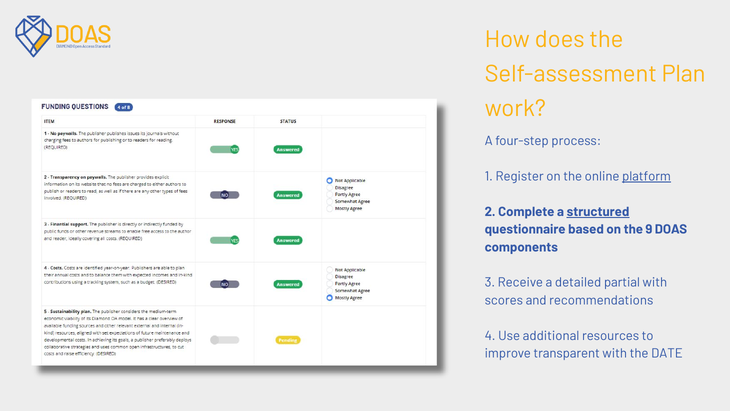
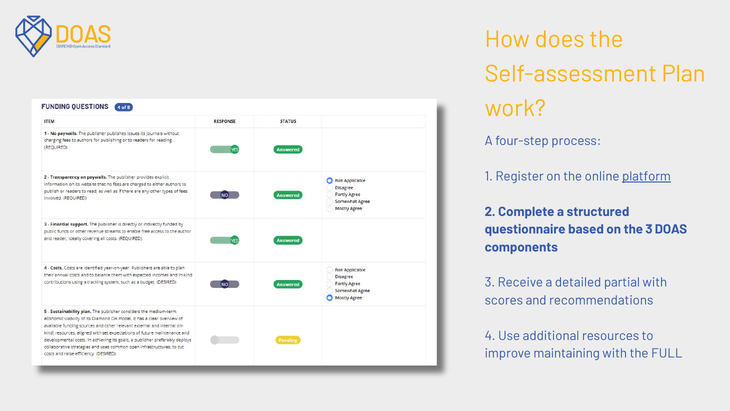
structured underline: present -> none (598, 212)
the 9: 9 -> 3 (649, 229)
transparent: transparent -> maintaining (567, 353)
DATE: DATE -> FULL (667, 353)
